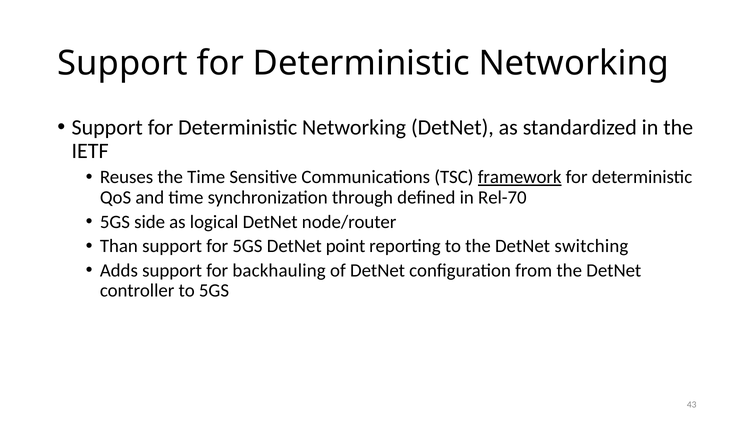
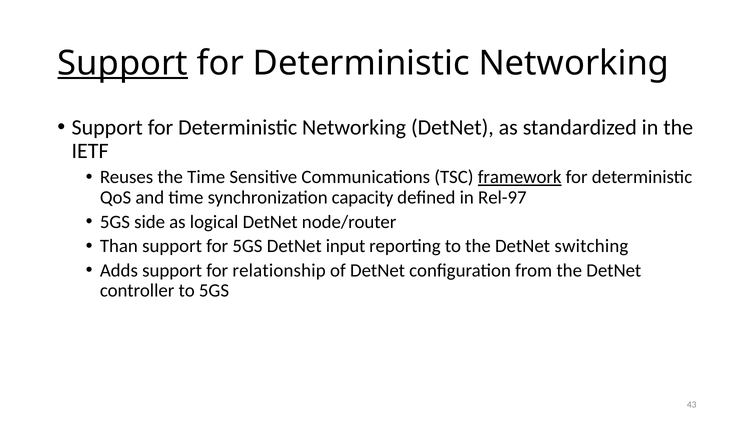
Support underline: none -> present (123, 63)
through: through -> capacity (363, 198)
Rel-70: Rel-70 -> Rel-97 (502, 198)
point: point -> input (346, 246)
backhauling: backhauling -> relationship (279, 270)
